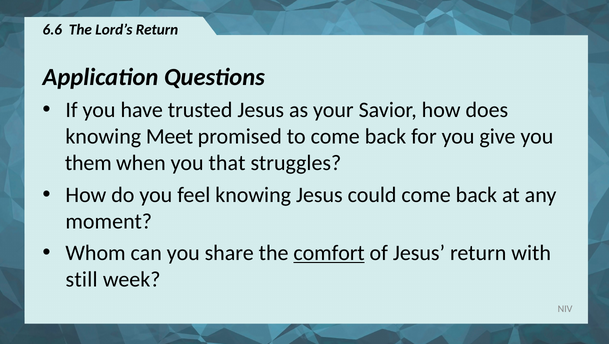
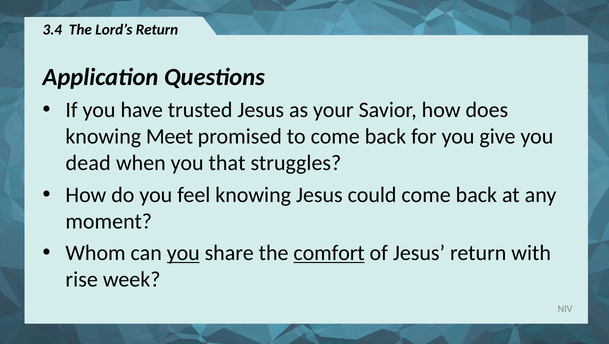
6.6: 6.6 -> 3.4 (52, 30)
them: them -> dead (88, 163)
you underline: none -> present (183, 253)
still: still -> rise (82, 279)
